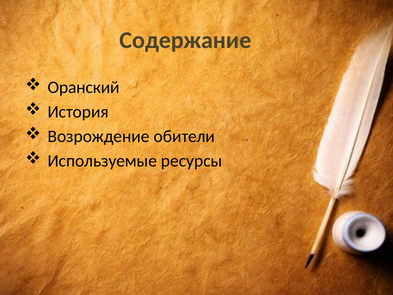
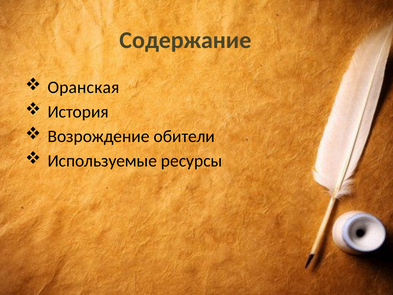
Оранский: Оранский -> Оранская (83, 87)
